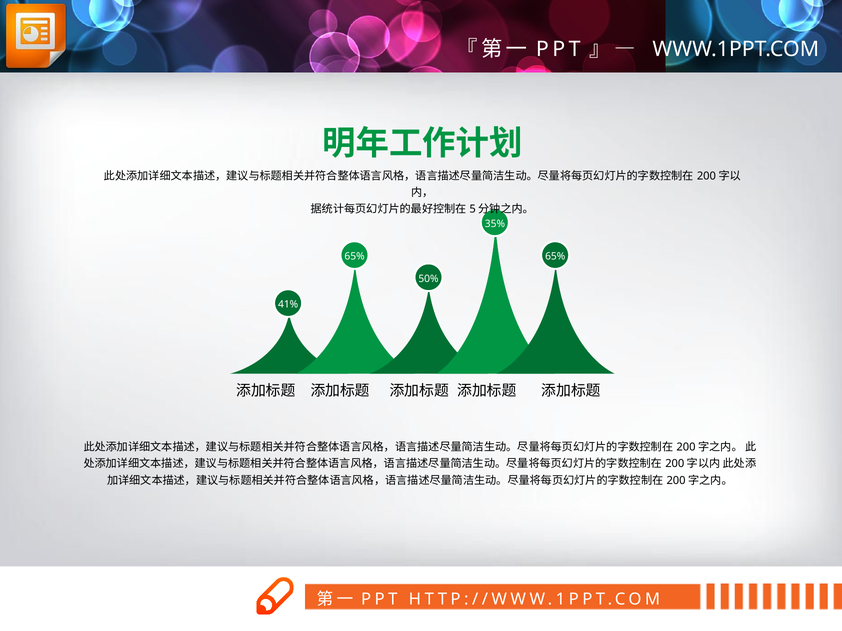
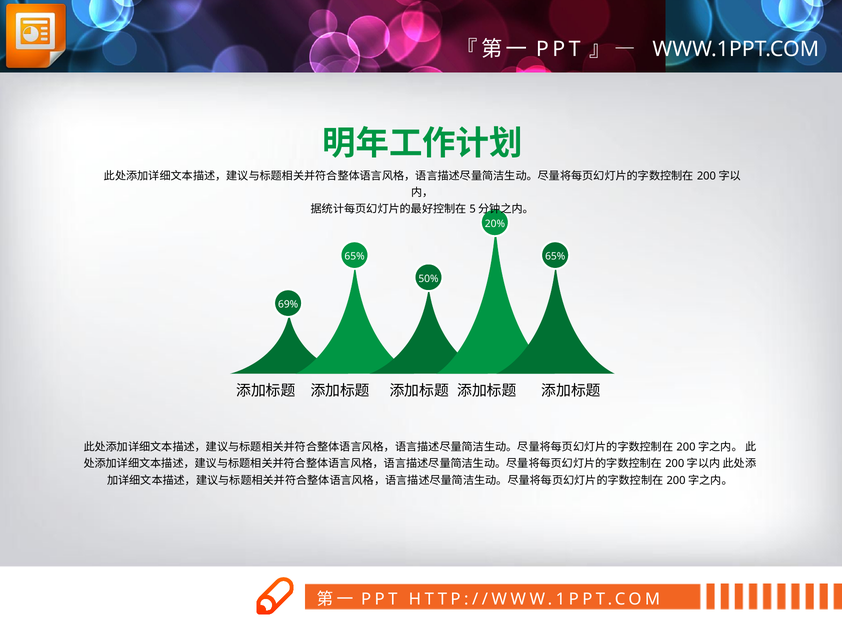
35%: 35% -> 20% (495, 224)
41%: 41% -> 69% (288, 305)
